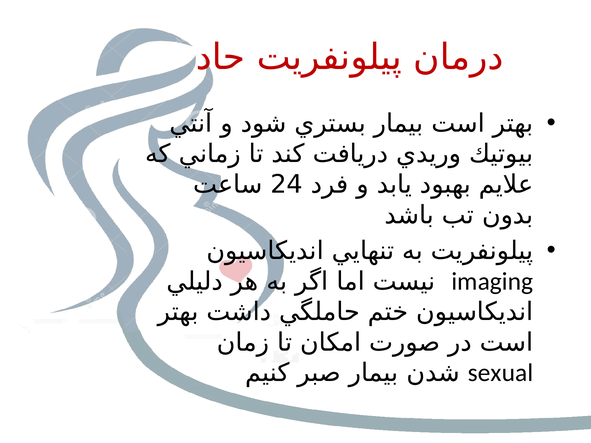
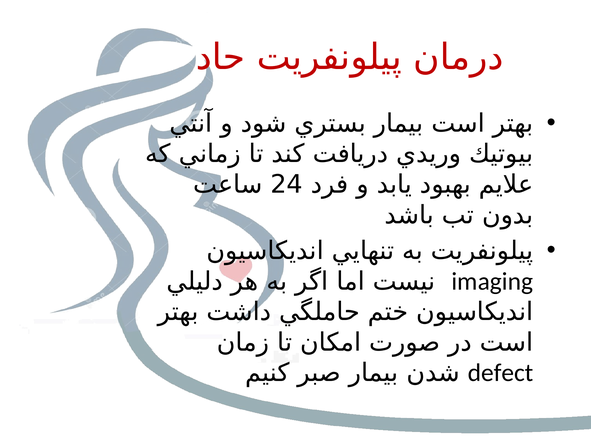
sexual: sexual -> defect (501, 373)
